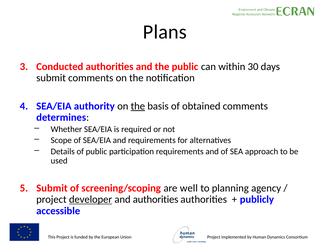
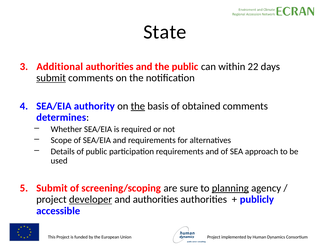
Plans: Plans -> State (165, 32)
Conducted: Conducted -> Additional (60, 66)
30: 30 -> 22 (253, 66)
submit underline: none -> present (51, 78)
well: well -> sure (189, 188)
planning underline: none -> present (230, 188)
